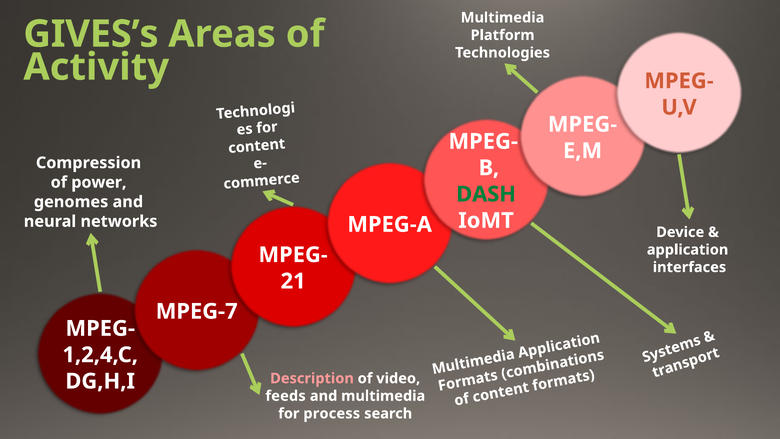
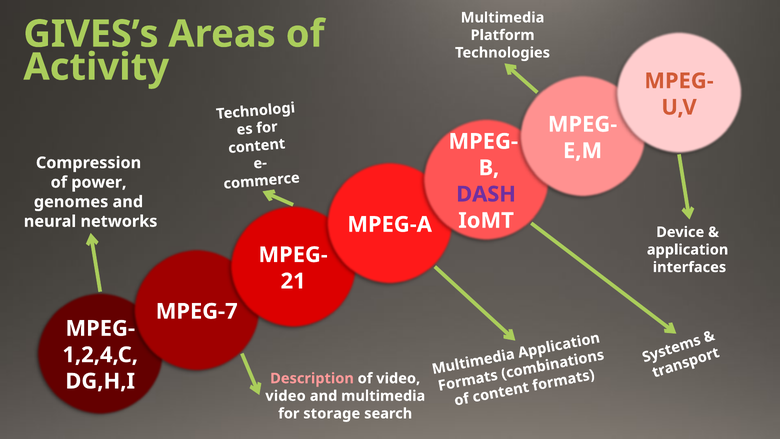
DASH colour: green -> purple (486, 194)
feeds: feeds -> video (286, 396)
process: process -> storage (332, 413)
